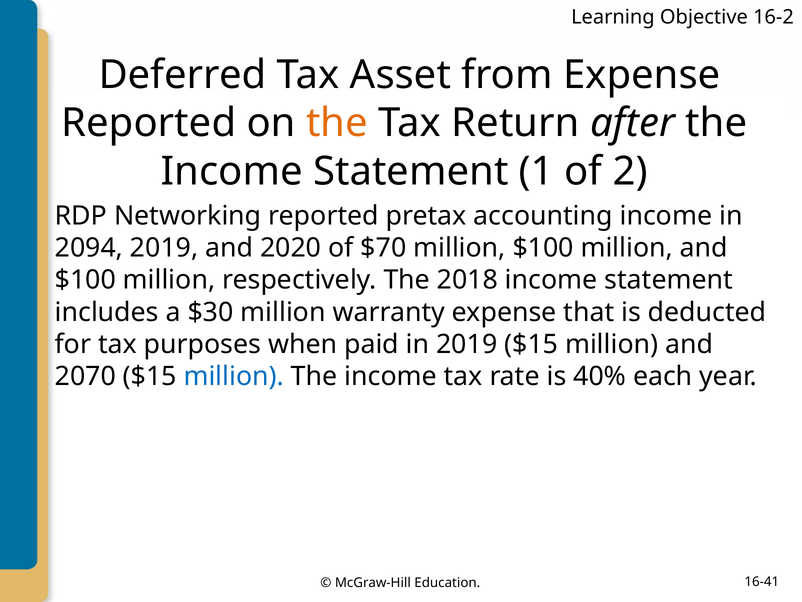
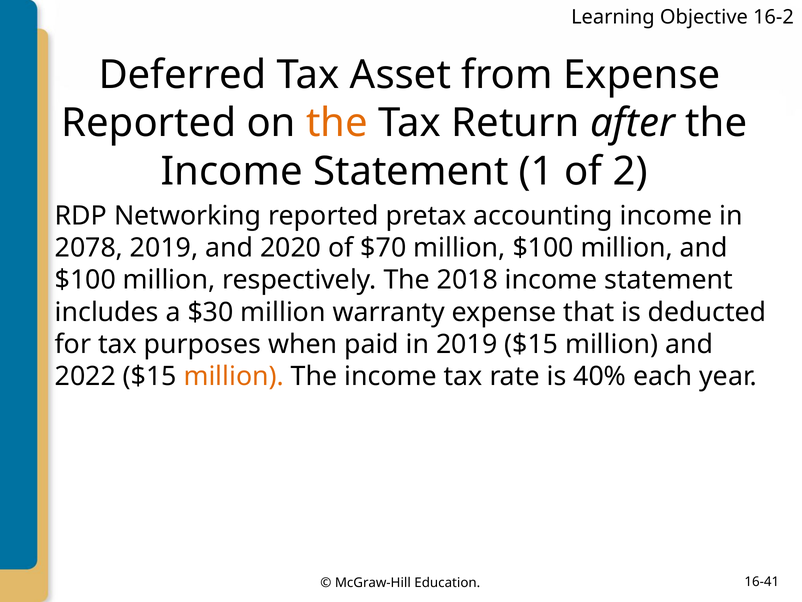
2094: 2094 -> 2078 (89, 248)
2070: 2070 -> 2022 (85, 376)
million colour: blue -> orange (234, 376)
